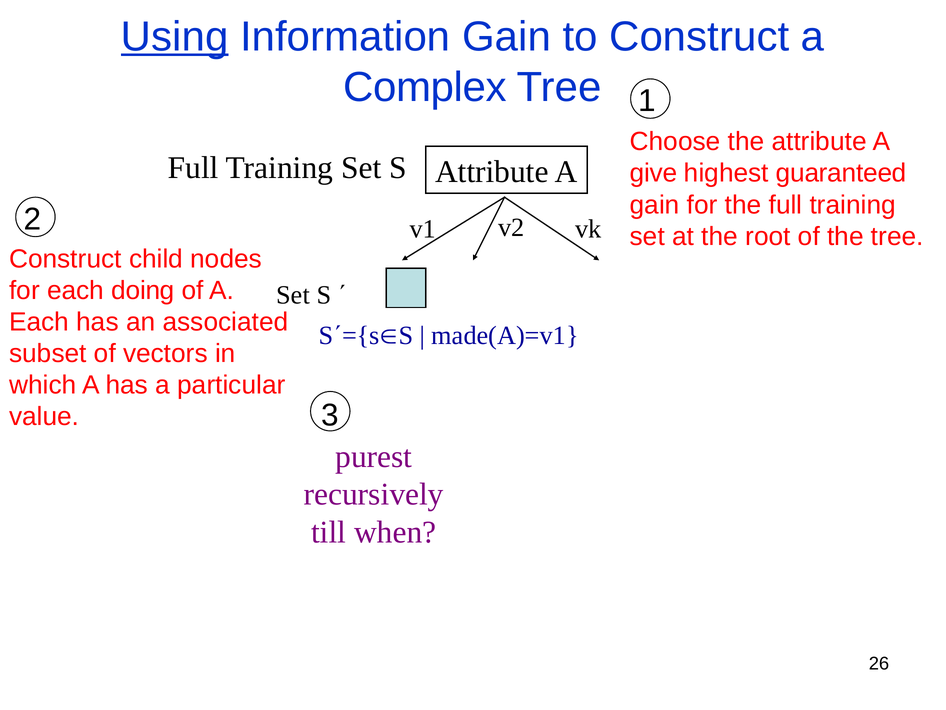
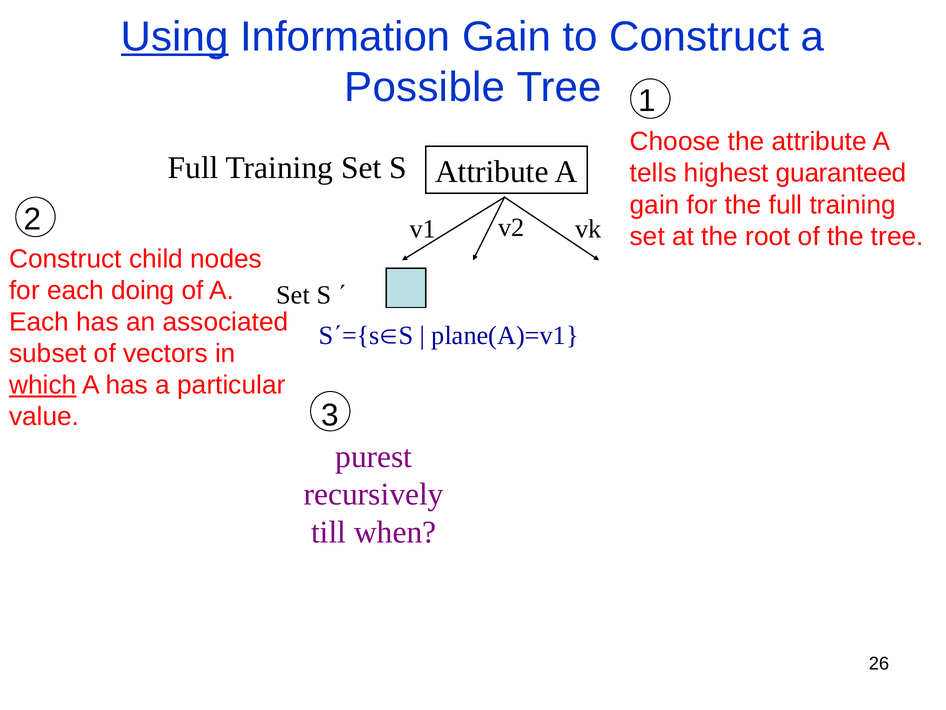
Complex: Complex -> Possible (425, 87)
give: give -> tells (653, 173)
made(A)=v1: made(A)=v1 -> plane(A)=v1 (505, 335)
which underline: none -> present (43, 385)
